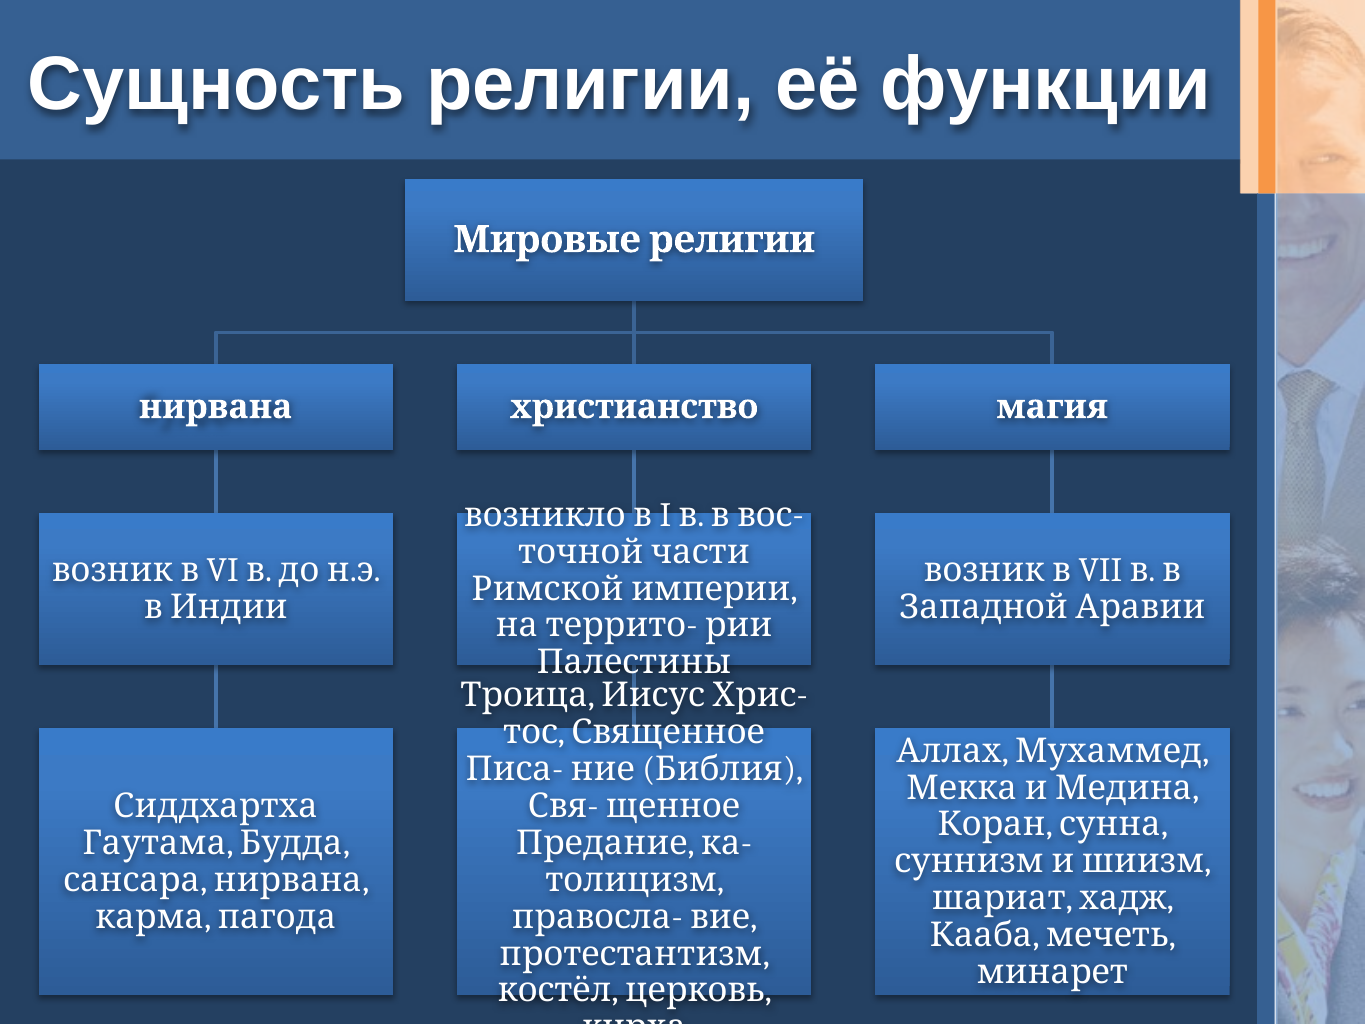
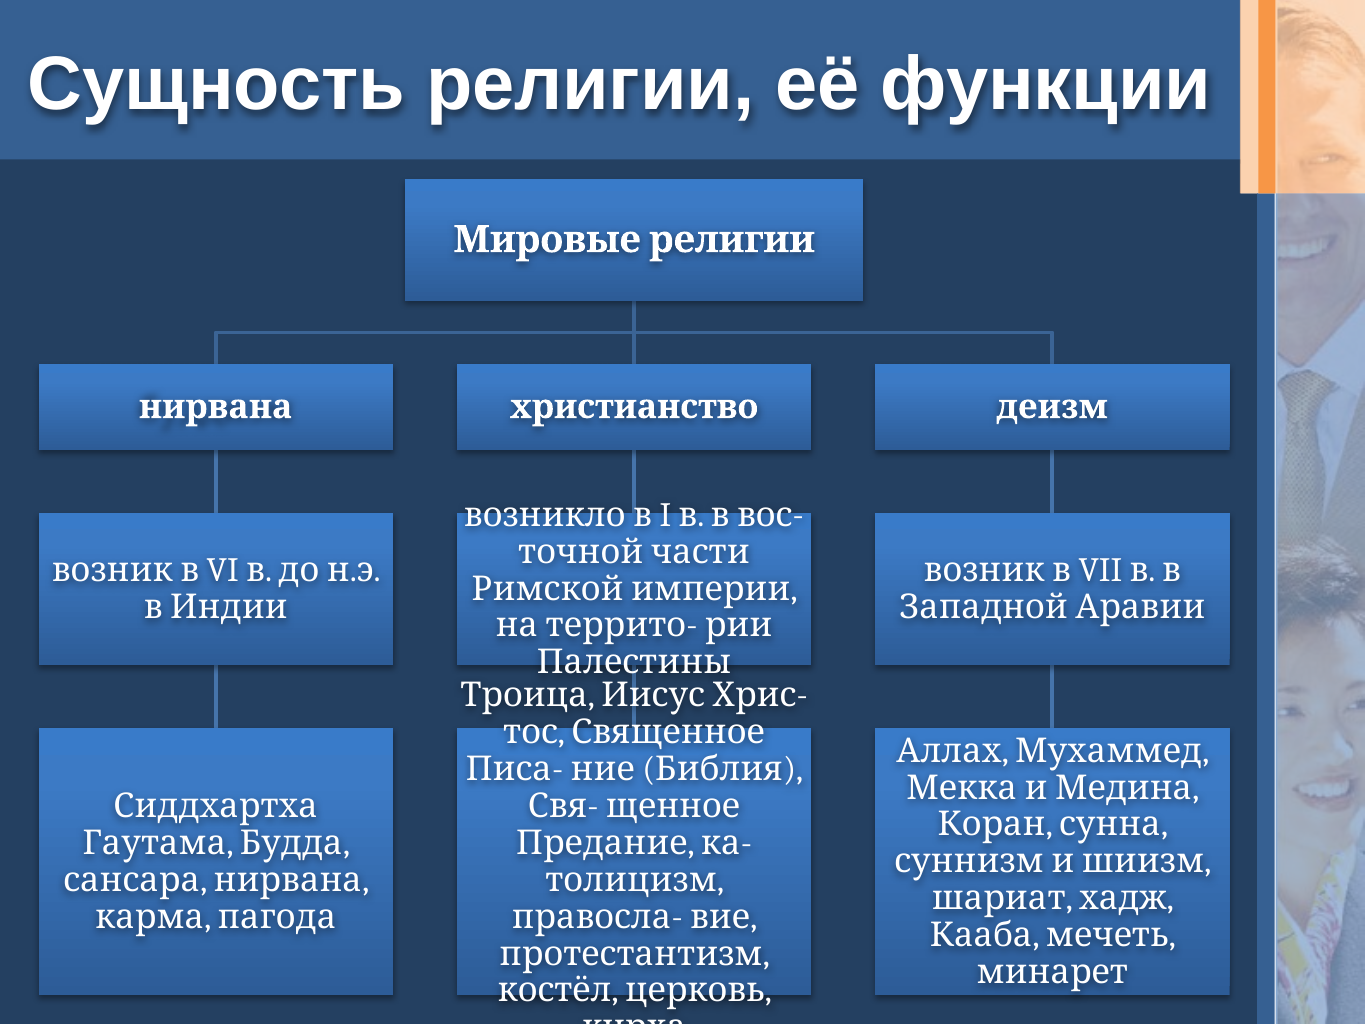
магия: магия -> деизм (1052, 407)
